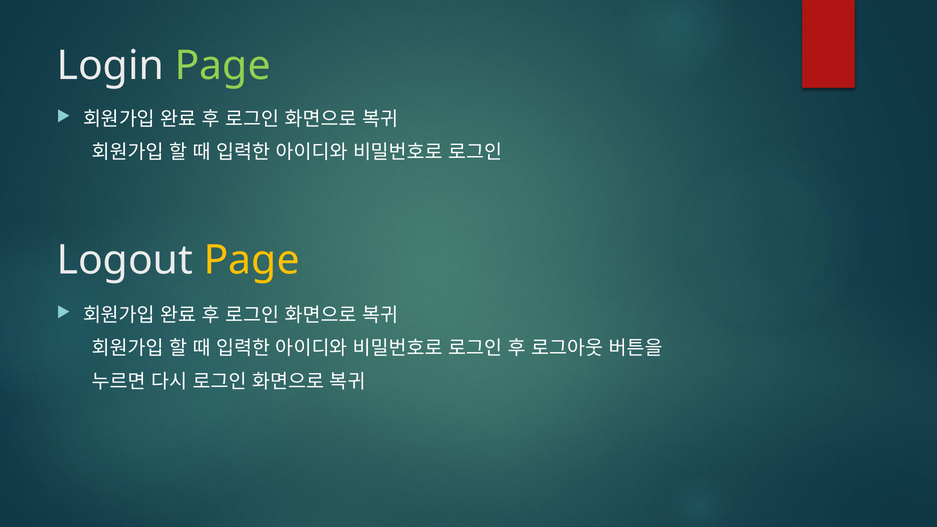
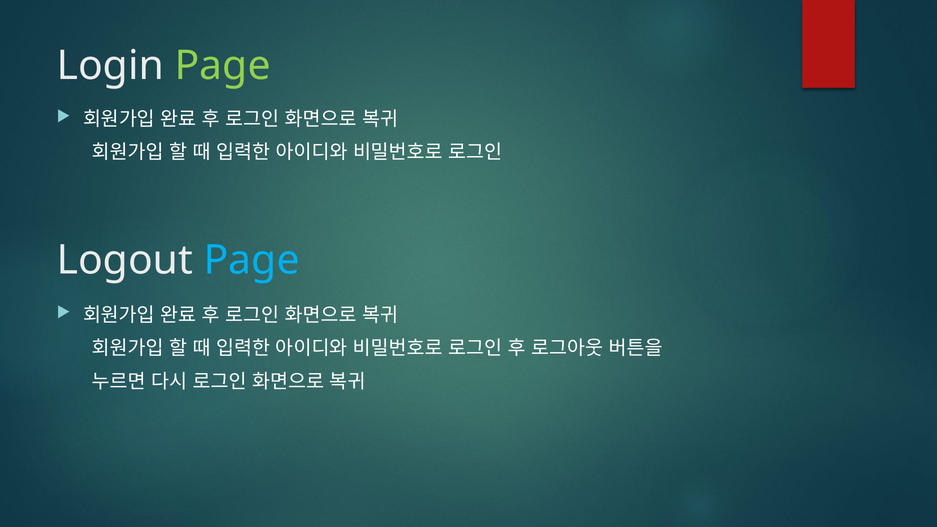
Page colour: yellow -> light blue (252, 260)
